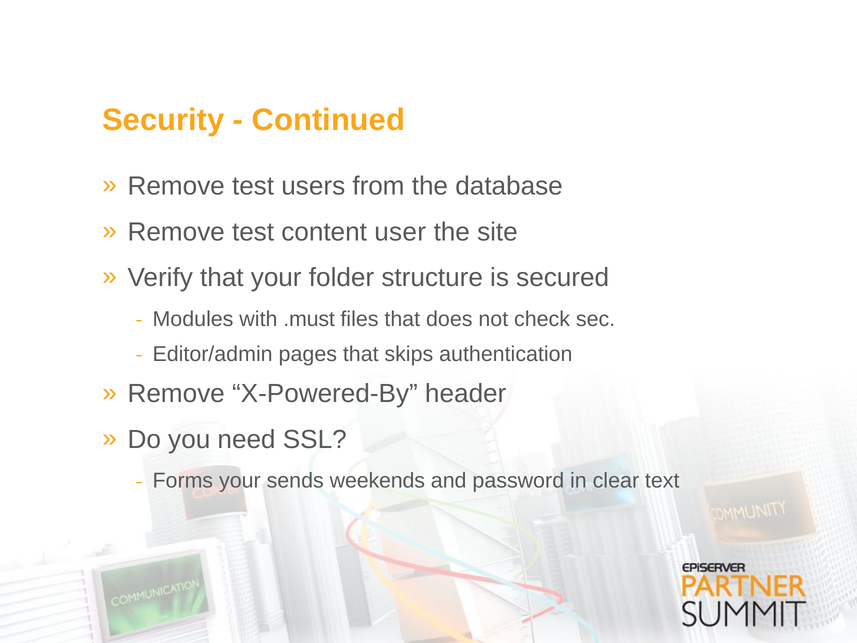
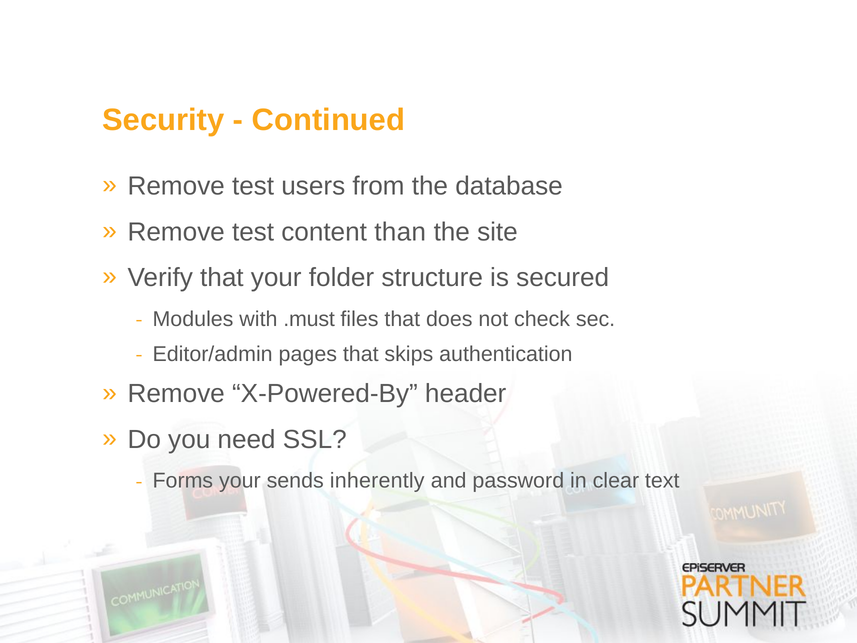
user: user -> than (400, 232)
weekends: weekends -> inherently (377, 481)
